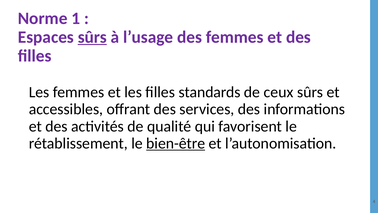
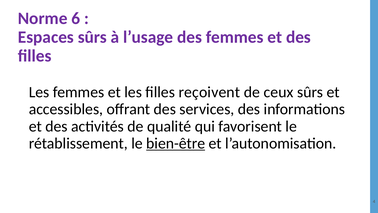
1: 1 -> 6 (76, 18)
sûrs underline: present -> none (92, 37)
standards: standards -> reçoivent (209, 92)
